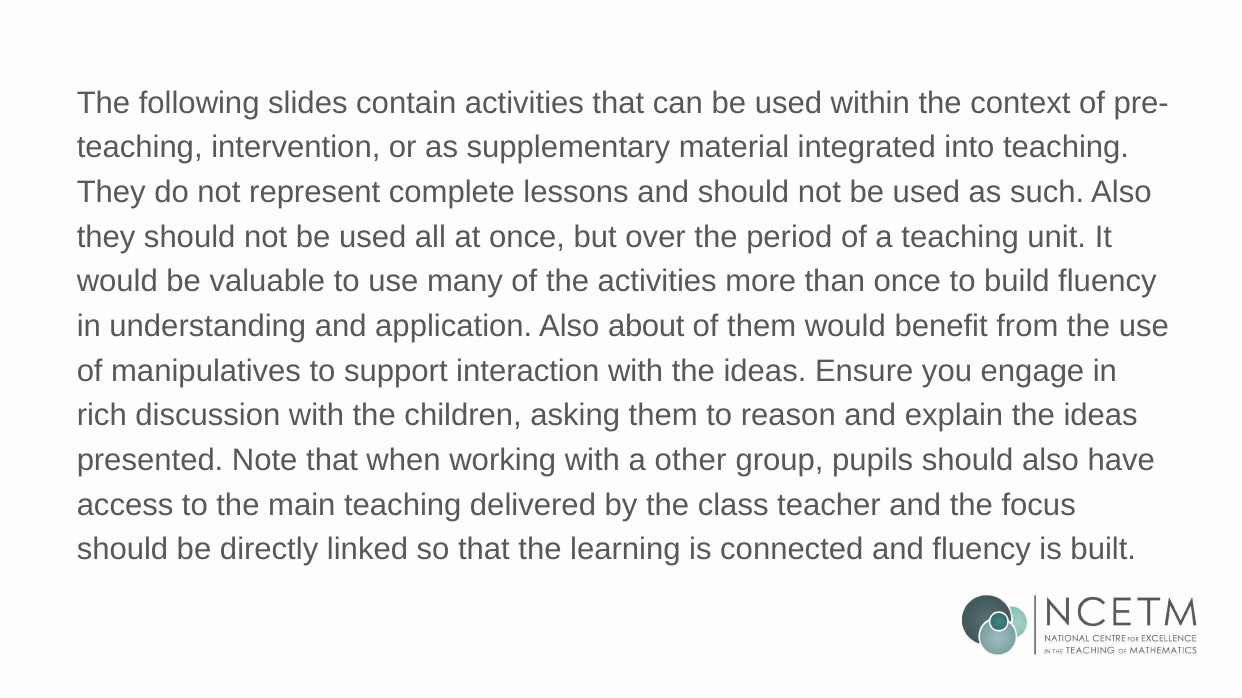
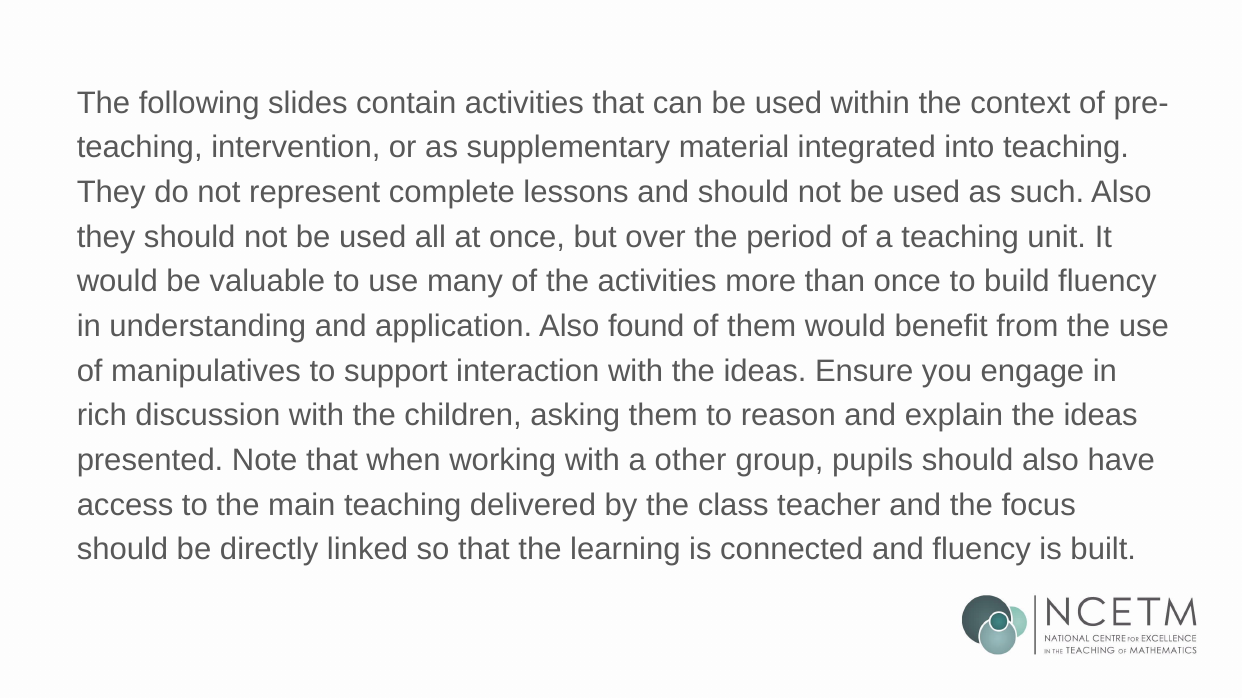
about: about -> found (646, 327)
